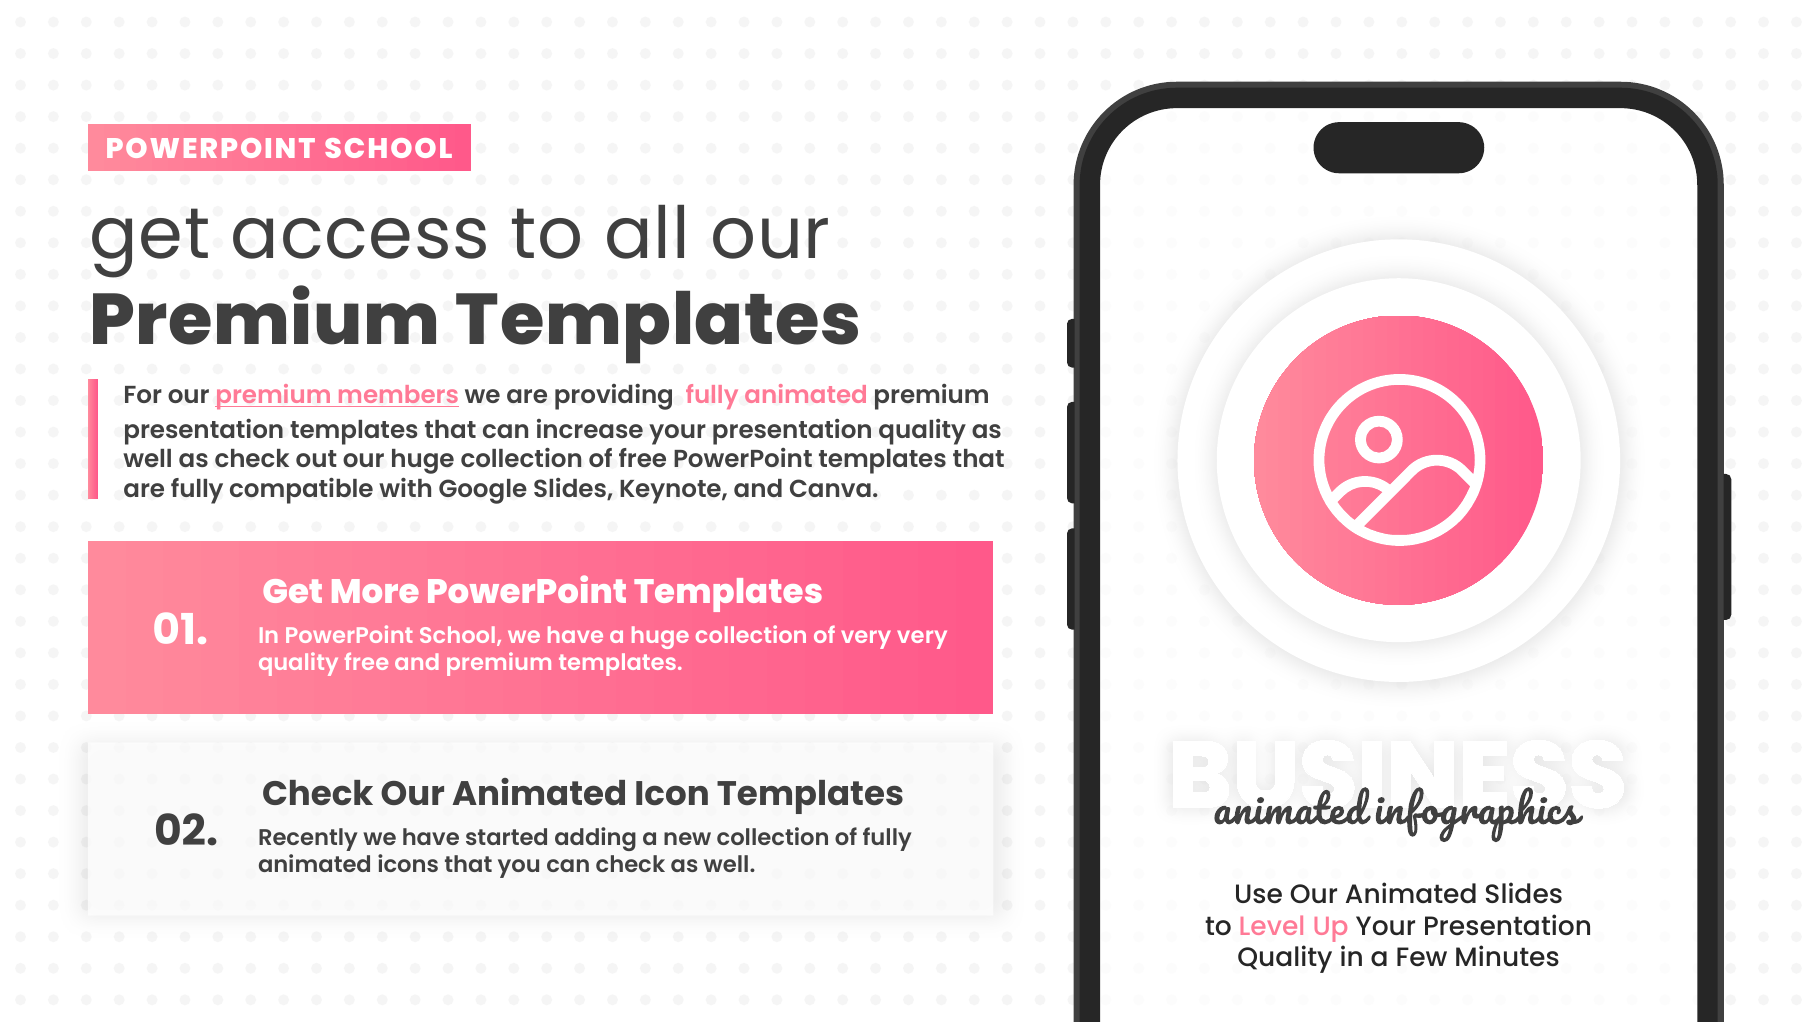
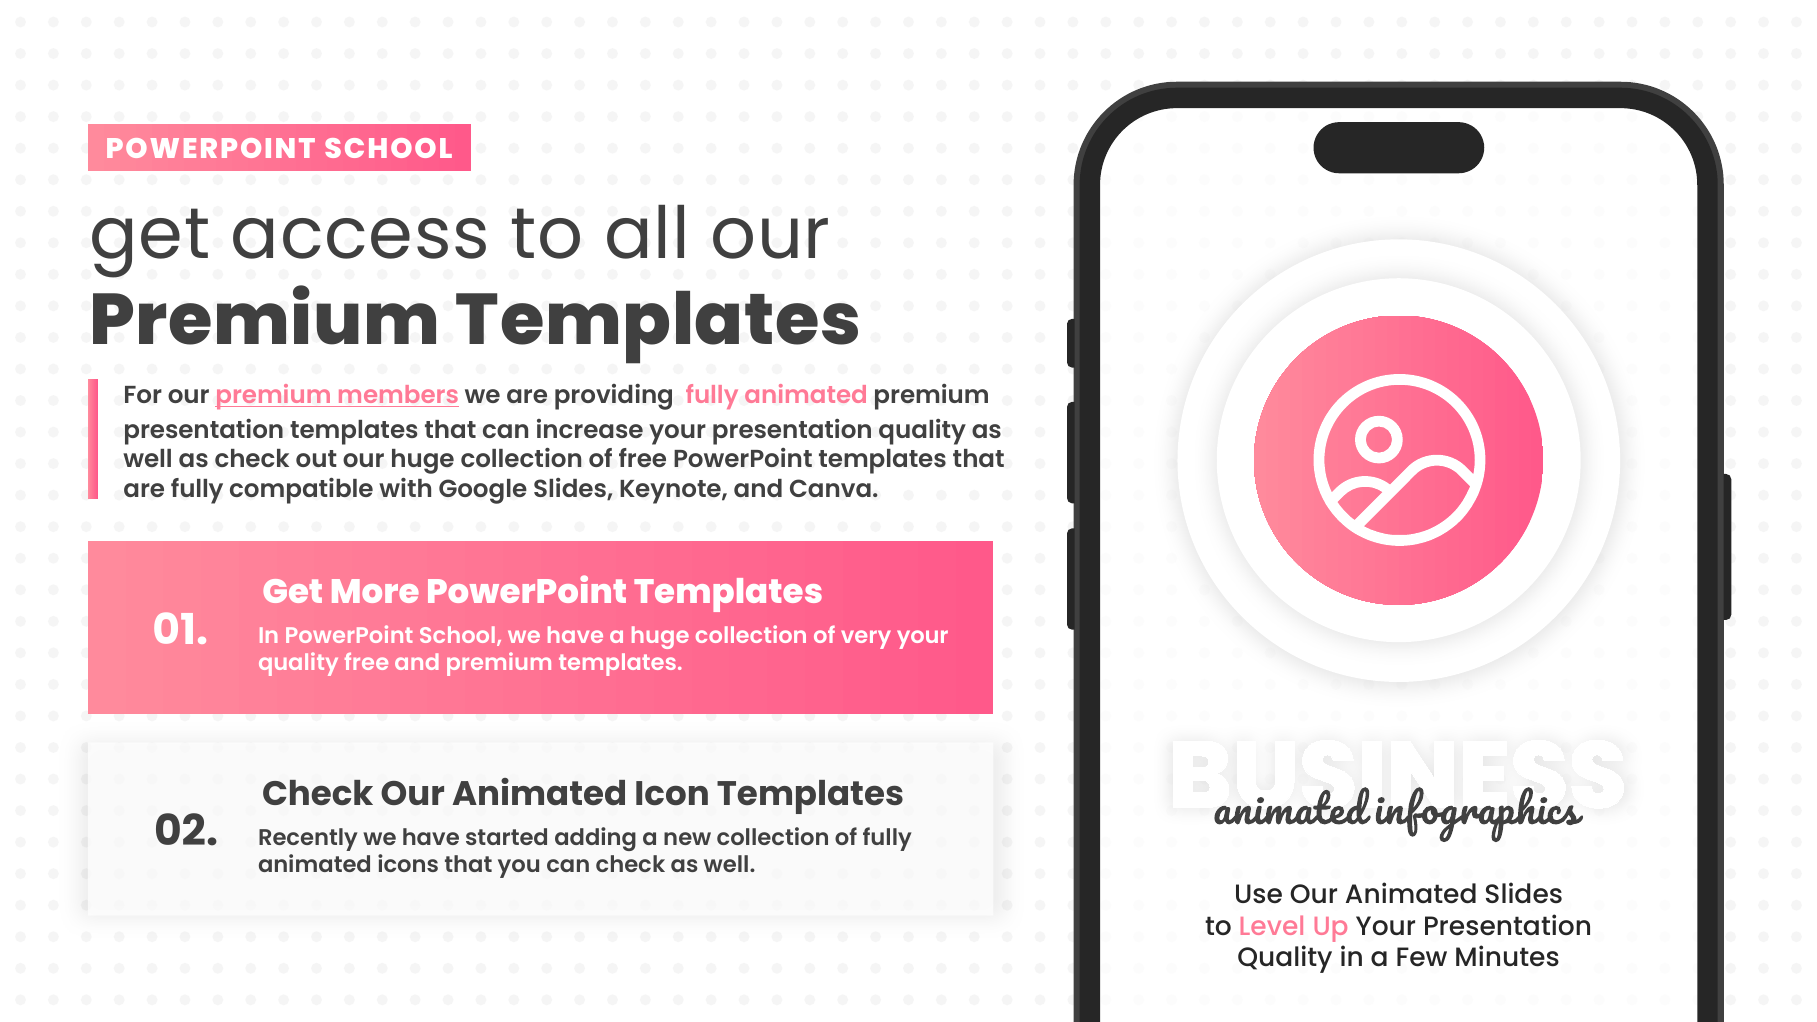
very very: very -> your (923, 636)
